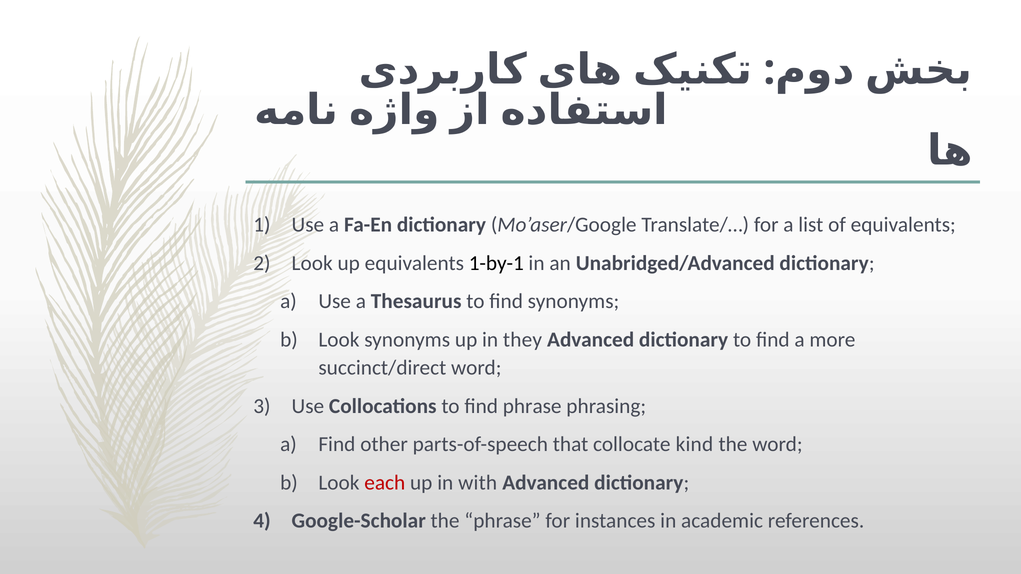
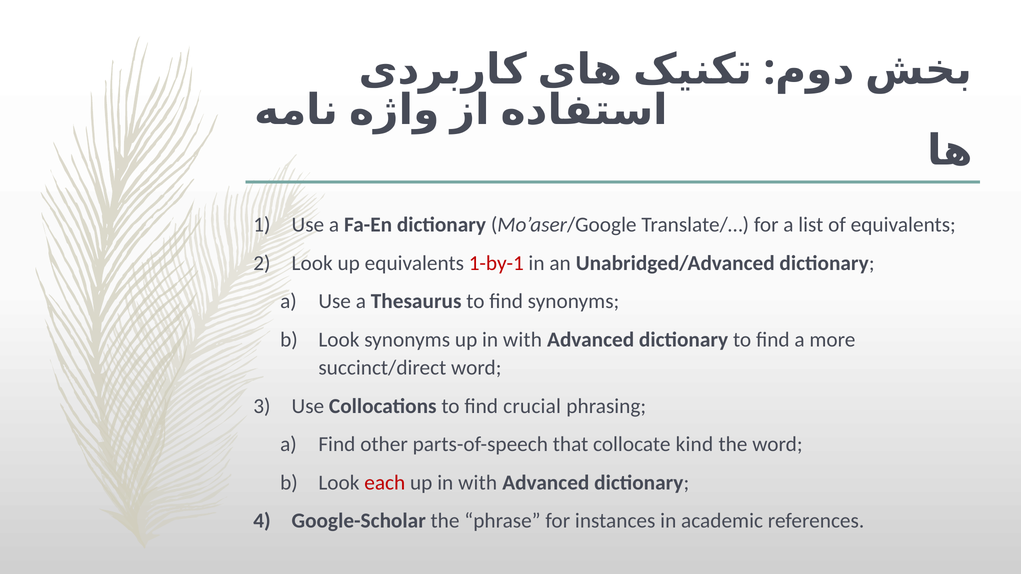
1-by-1 colour: black -> red (496, 263)
synonyms up in they: they -> with (522, 340)
find phrase: phrase -> crucial (532, 406)
